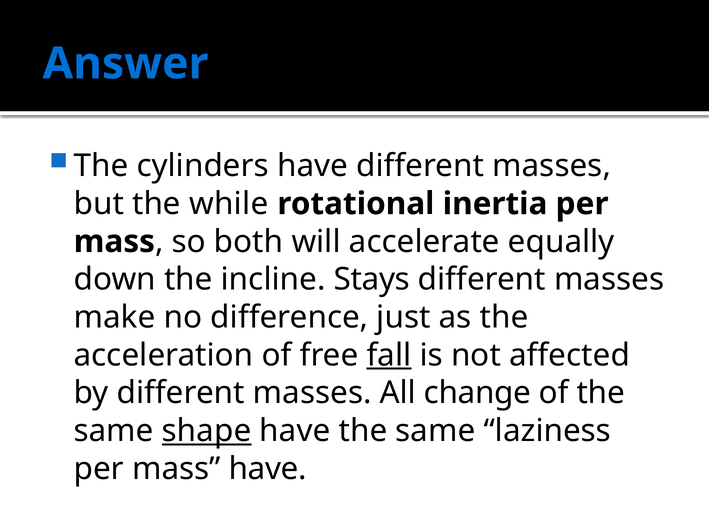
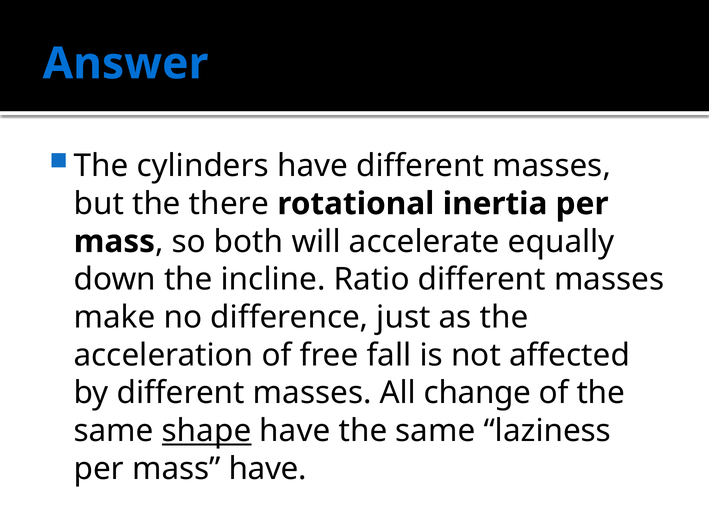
while: while -> there (229, 204)
Stays: Stays -> Ratio (372, 279)
fall underline: present -> none (389, 355)
